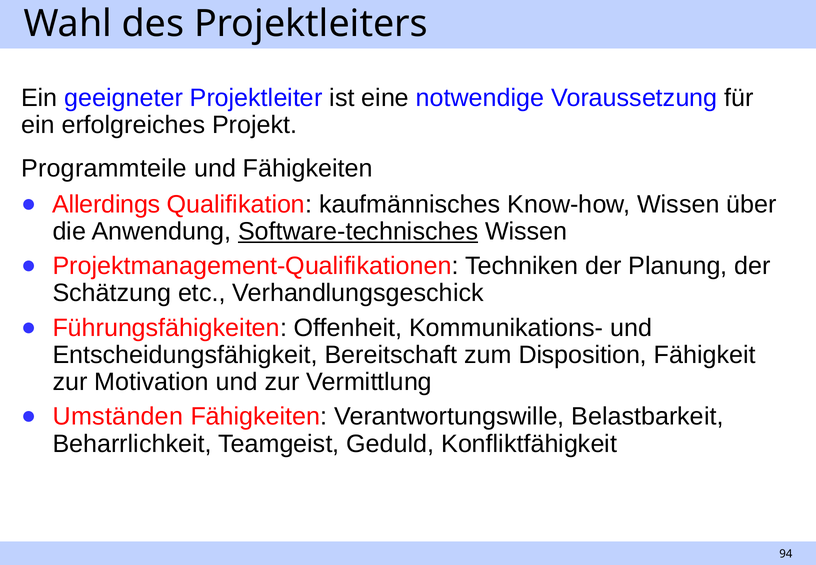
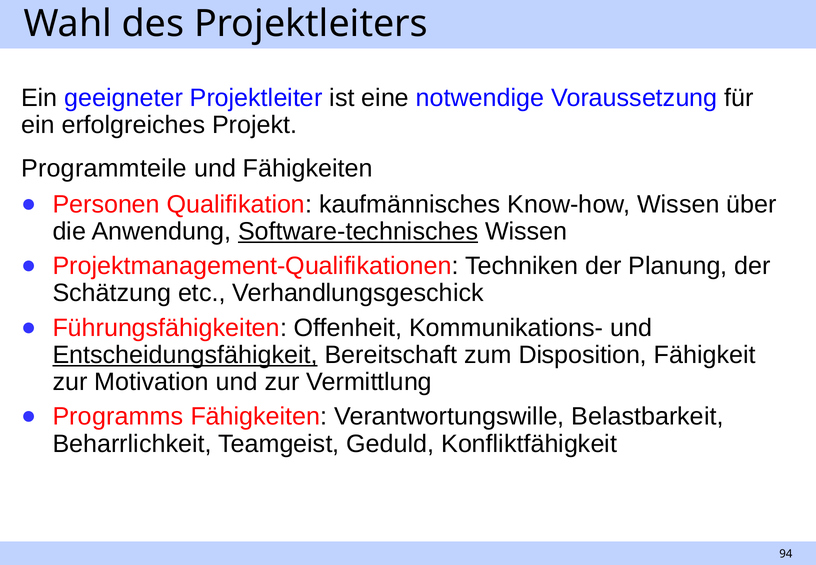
Allerdings: Allerdings -> Personen (106, 204)
Entscheidungsfähigkeit underline: none -> present (185, 355)
Umständen: Umständen -> Programms (118, 417)
